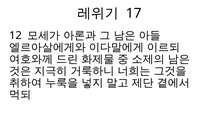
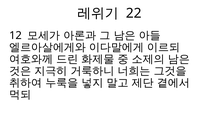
17: 17 -> 22 (134, 13)
